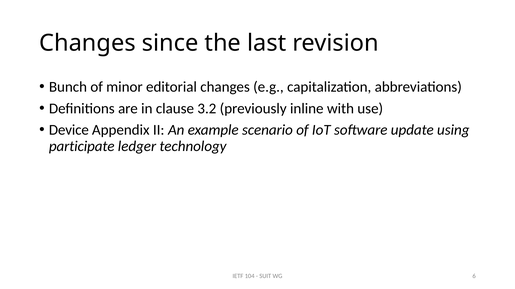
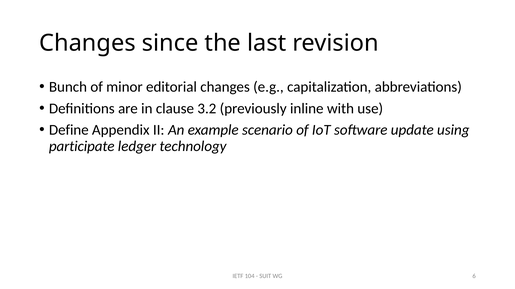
Device: Device -> Define (69, 130)
